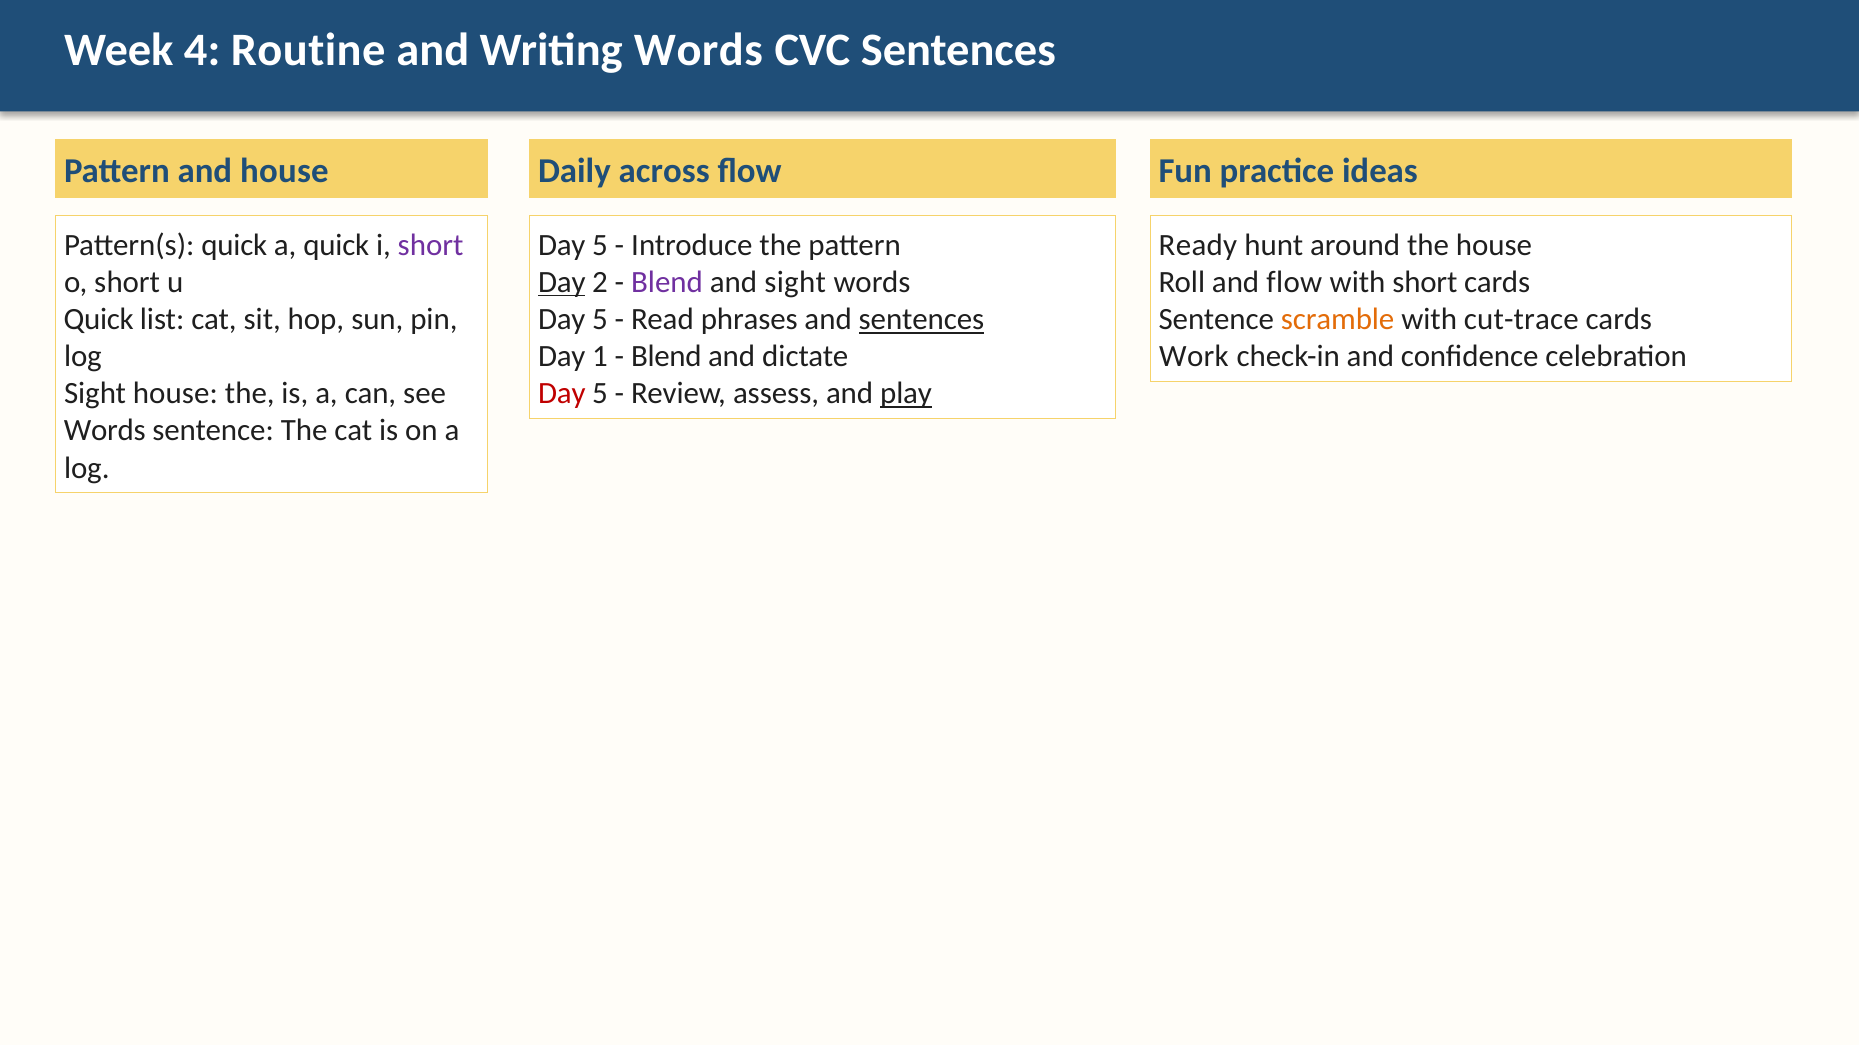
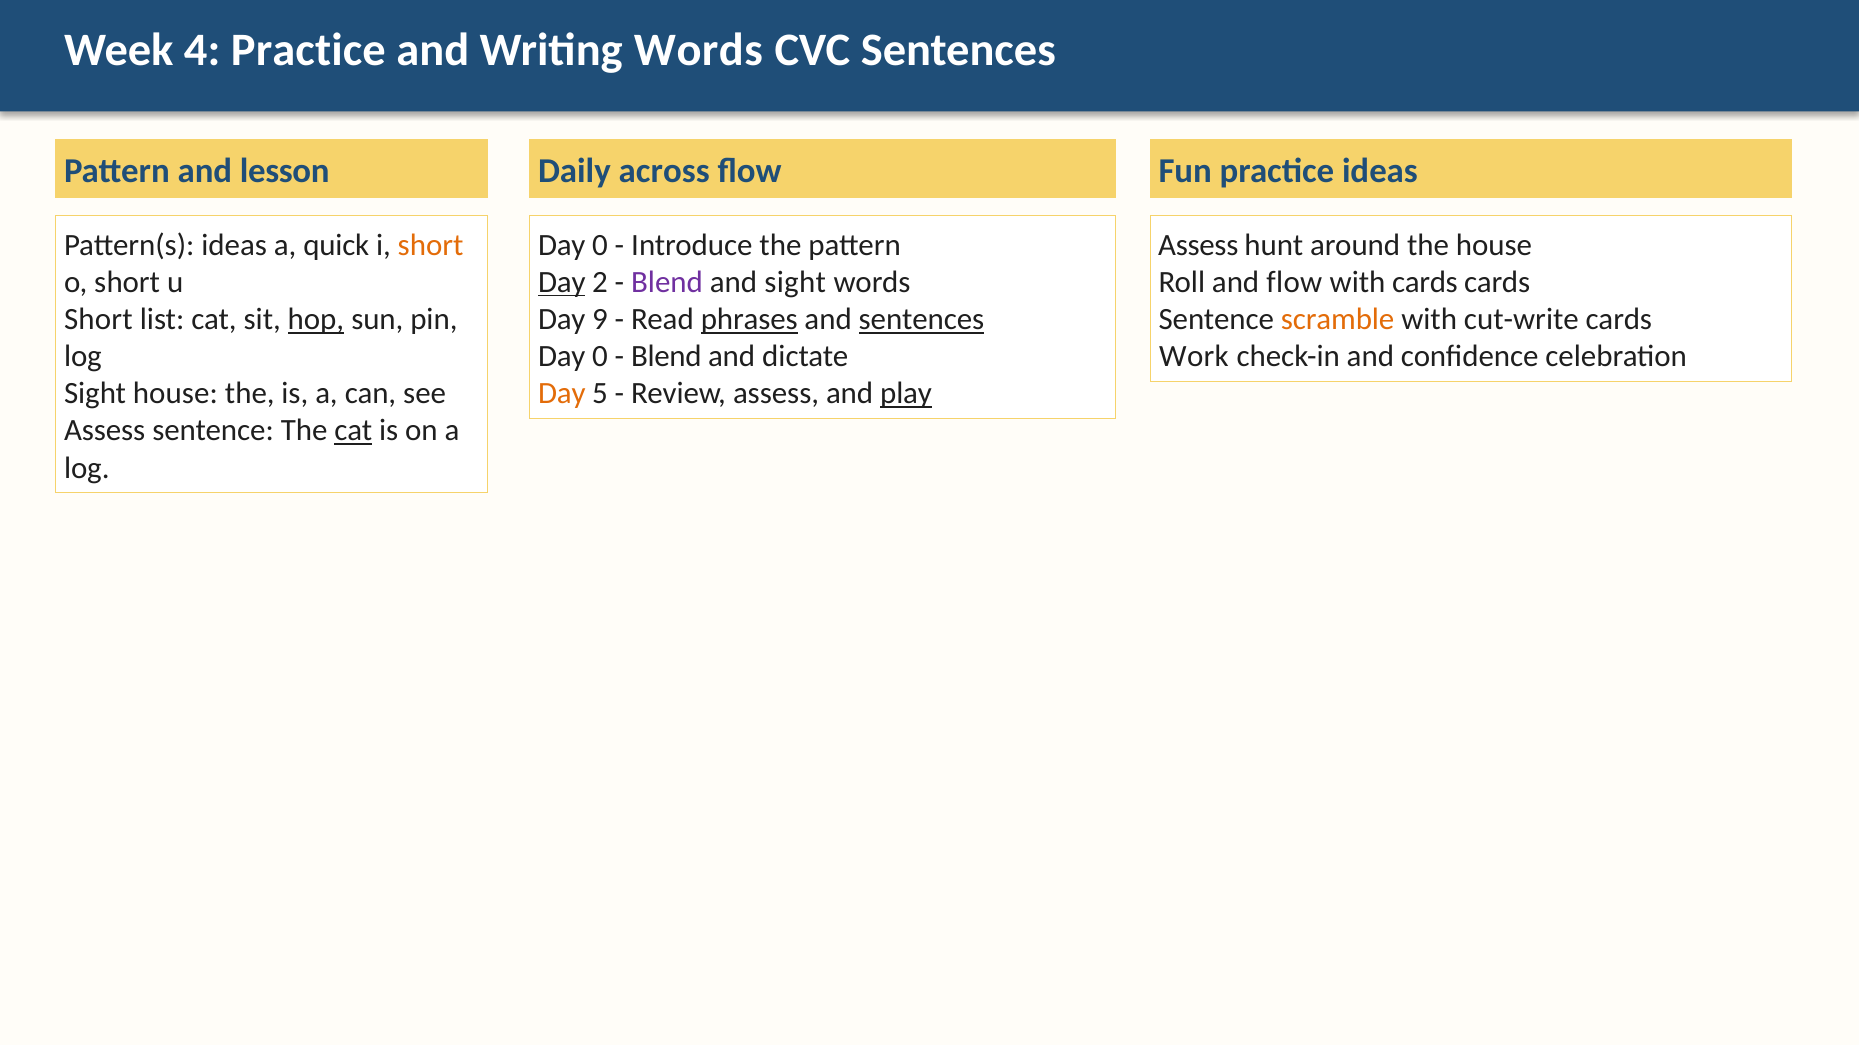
4 Routine: Routine -> Practice (308, 51)
and house: house -> lesson (285, 171)
Pattern(s quick: quick -> ideas (234, 245)
short colour: purple -> orange (431, 245)
5: 5 -> 0 (600, 245)
Ready: Ready -> Assess (1198, 245)
with short: short -> cards (1425, 282)
cut-trace: cut-trace -> cut-write (1521, 319)
Quick: Quick -> Short (98, 320)
hop underline: none -> present (316, 320)
5: 5 -> 9 (600, 320)
phrases underline: none -> present (749, 320)
1: 1 -> 0 (600, 357)
Day colour: red -> orange (562, 394)
Words: Words -> Assess (105, 431)
cat underline: none -> present (353, 431)
